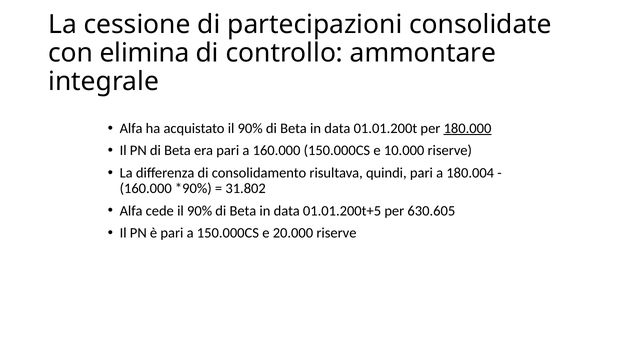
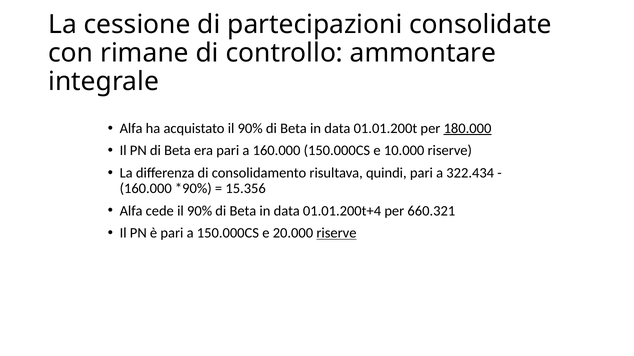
elimina: elimina -> rimane (144, 53)
180.004: 180.004 -> 322.434 (470, 173)
31.802: 31.802 -> 15.356 (246, 189)
01.01.200t+5: 01.01.200t+5 -> 01.01.200t+4 (342, 211)
630.605: 630.605 -> 660.321 (431, 211)
riserve underline: none -> present (336, 233)
